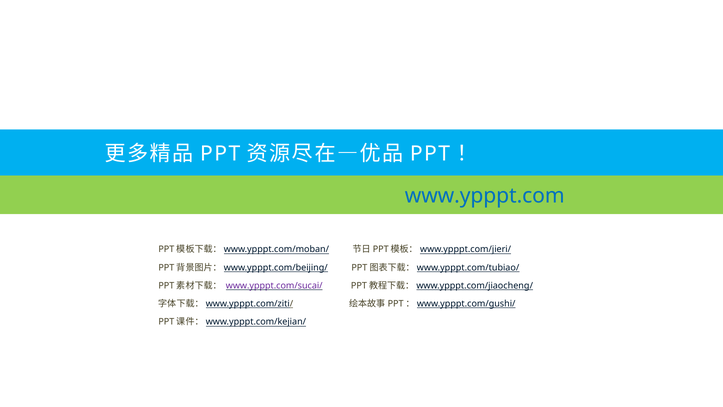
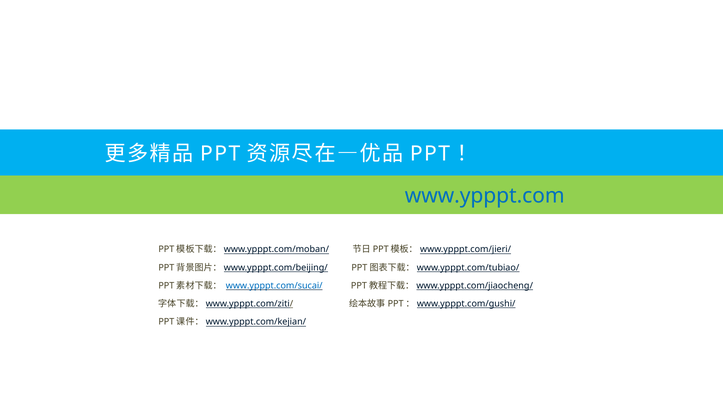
www.ypppt.com/sucai/ colour: purple -> blue (274, 285)
